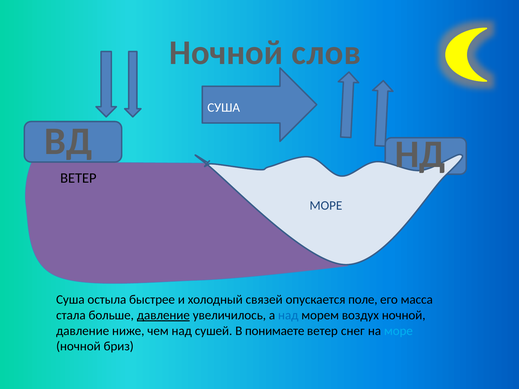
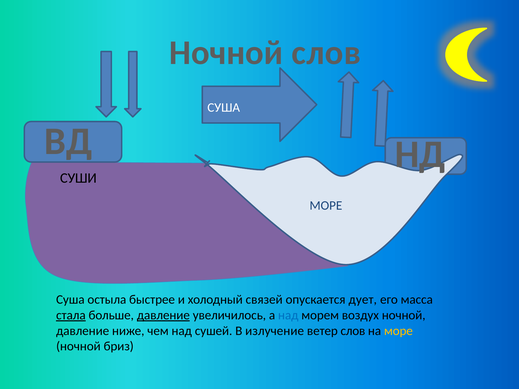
ВЕТЕР: ВЕТЕР -> СУШИ (78, 178)
поле: поле -> дует (363, 300)
стала underline: none -> present (71, 315)
понимаете: понимаете -> излучение (275, 331)
ветер снег: снег -> слов (353, 331)
море colour: light blue -> yellow (398, 331)
